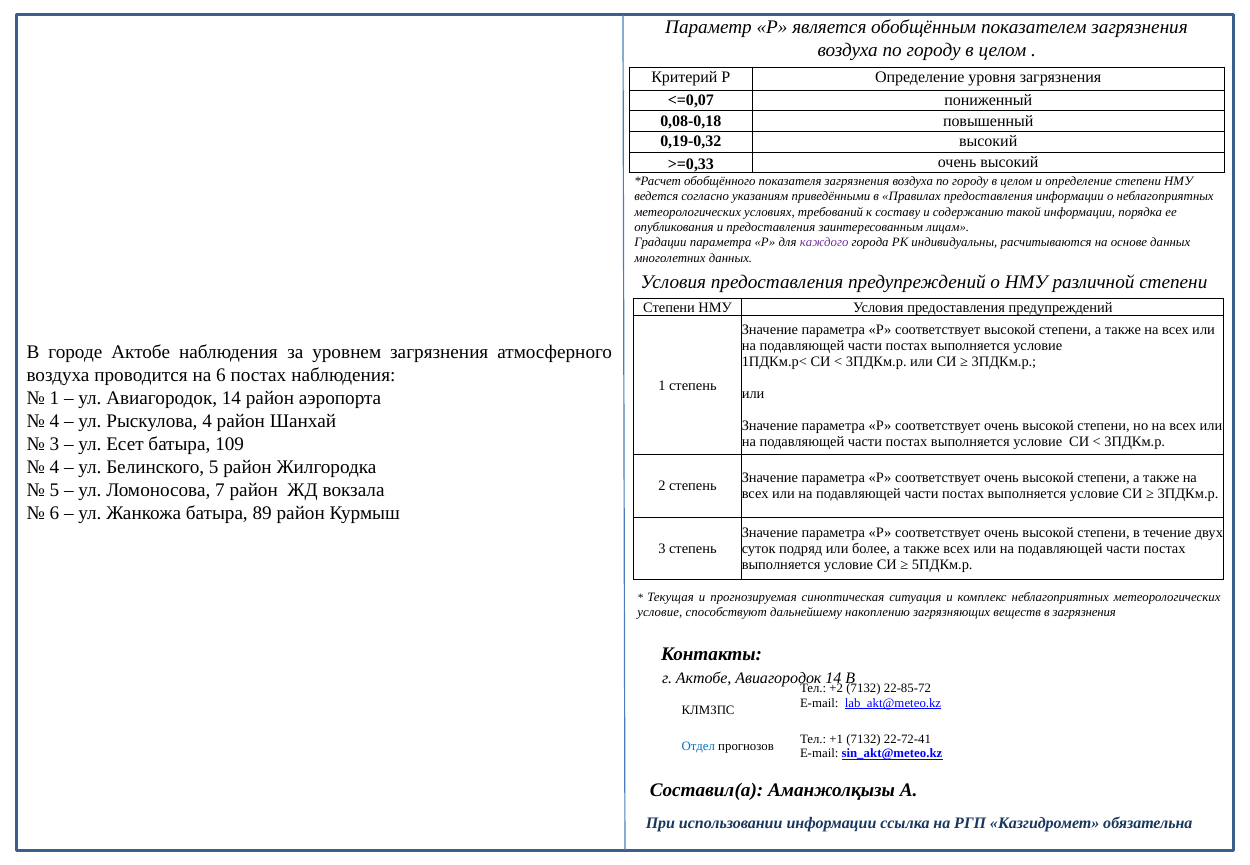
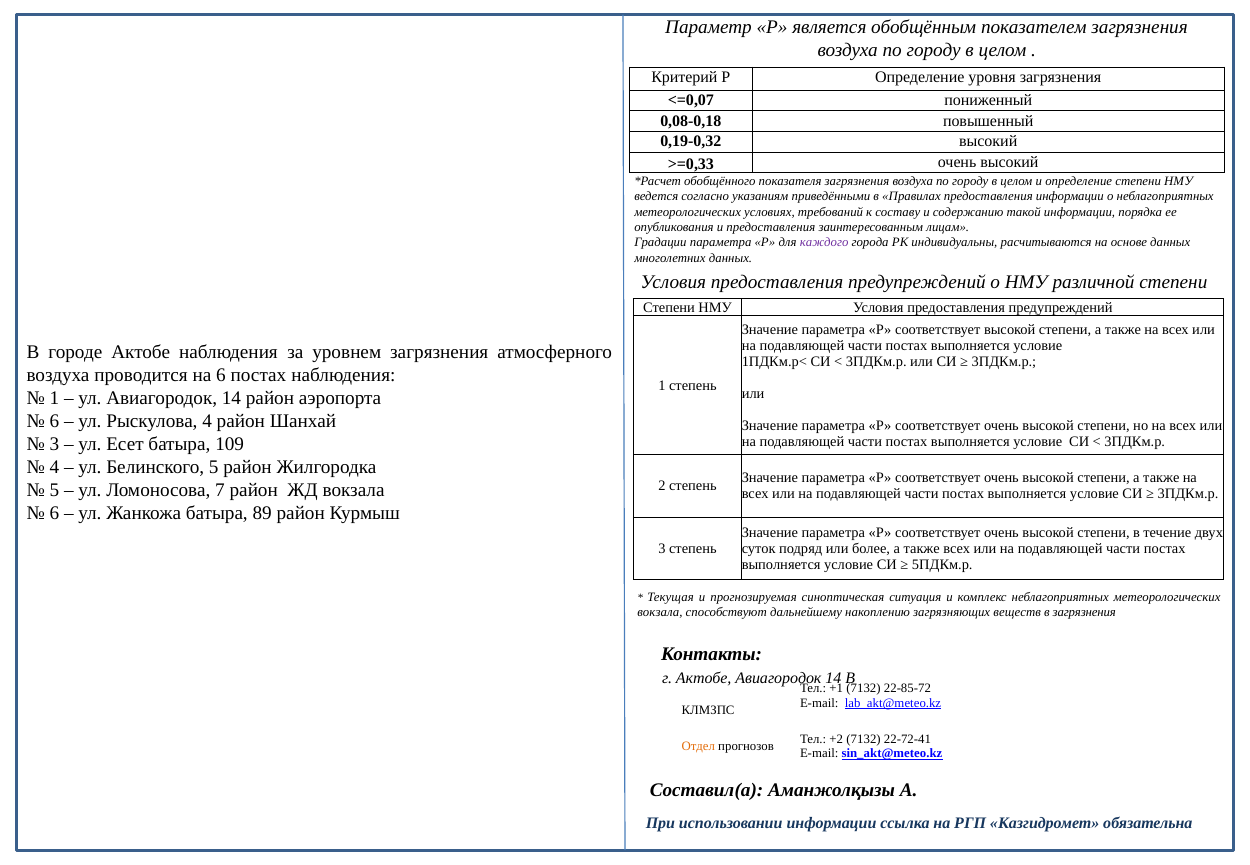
4: 4 -> 6 (54, 421)
условие: условие -> вокзала (660, 612)
+2: +2 -> +1 (836, 689)
+1: +1 -> +2 (836, 740)
Отдел colour: blue -> orange (698, 747)
